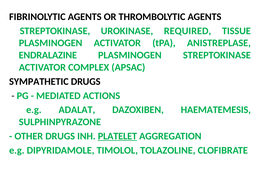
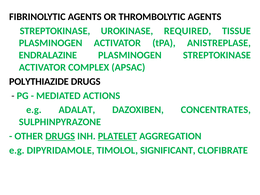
SYMPATHETIC: SYMPATHETIC -> POLYTHIAZIDE (39, 82)
HAEMATEMESIS: HAEMATEMESIS -> CONCENTRATES (216, 110)
DRUGS underline: none -> present (60, 136)
TOLAZOLINE: TOLAZOLINE -> SIGNIFICANT (168, 150)
